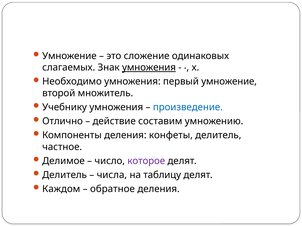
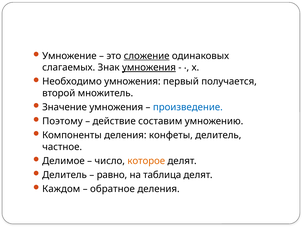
сложение underline: none -> present (147, 56)
первый умножение: умножение -> получается (229, 81)
Учебнику: Учебнику -> Значение (65, 107)
Отлично: Отлично -> Поэтому (62, 121)
которое colour: purple -> orange (146, 161)
числа: числа -> равно (112, 175)
таблицу: таблицу -> таблица (162, 175)
